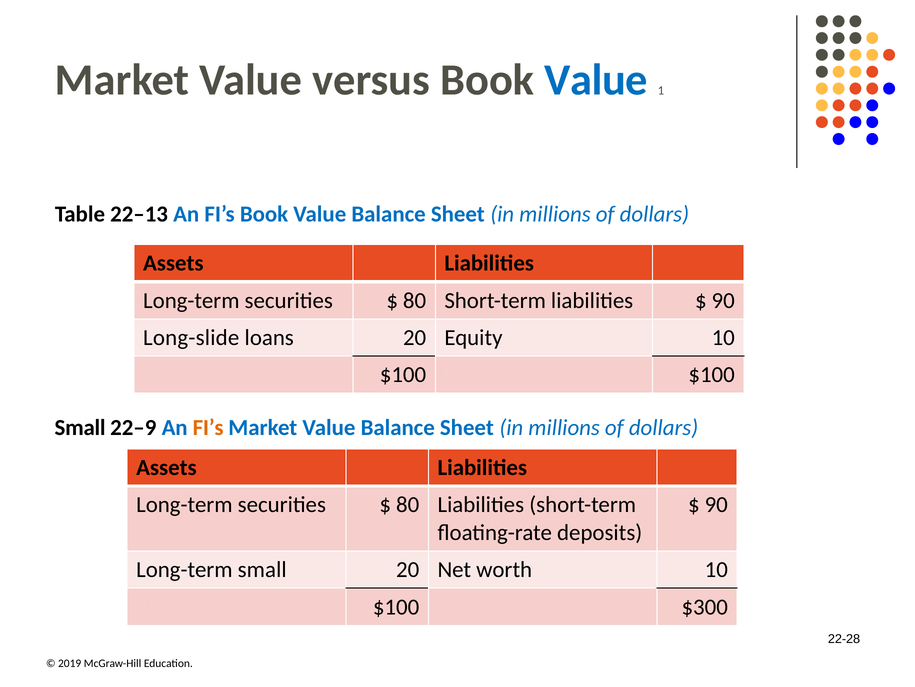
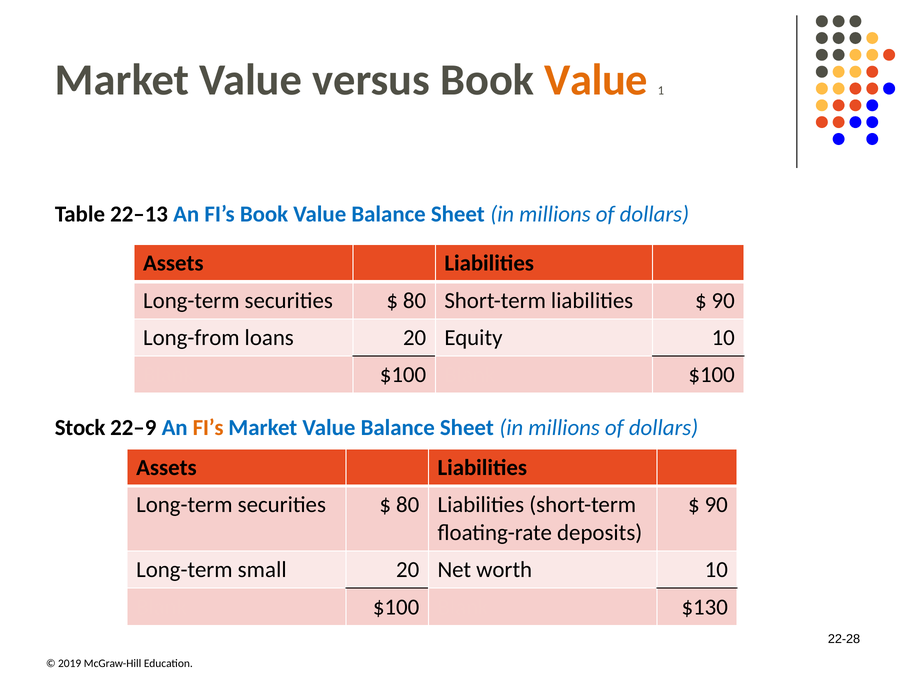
Value colour: blue -> orange (596, 80)
Long-slide: Long-slide -> Long-from (191, 337)
Small: Small -> Stock (80, 427)
$300: $300 -> $130 (705, 606)
